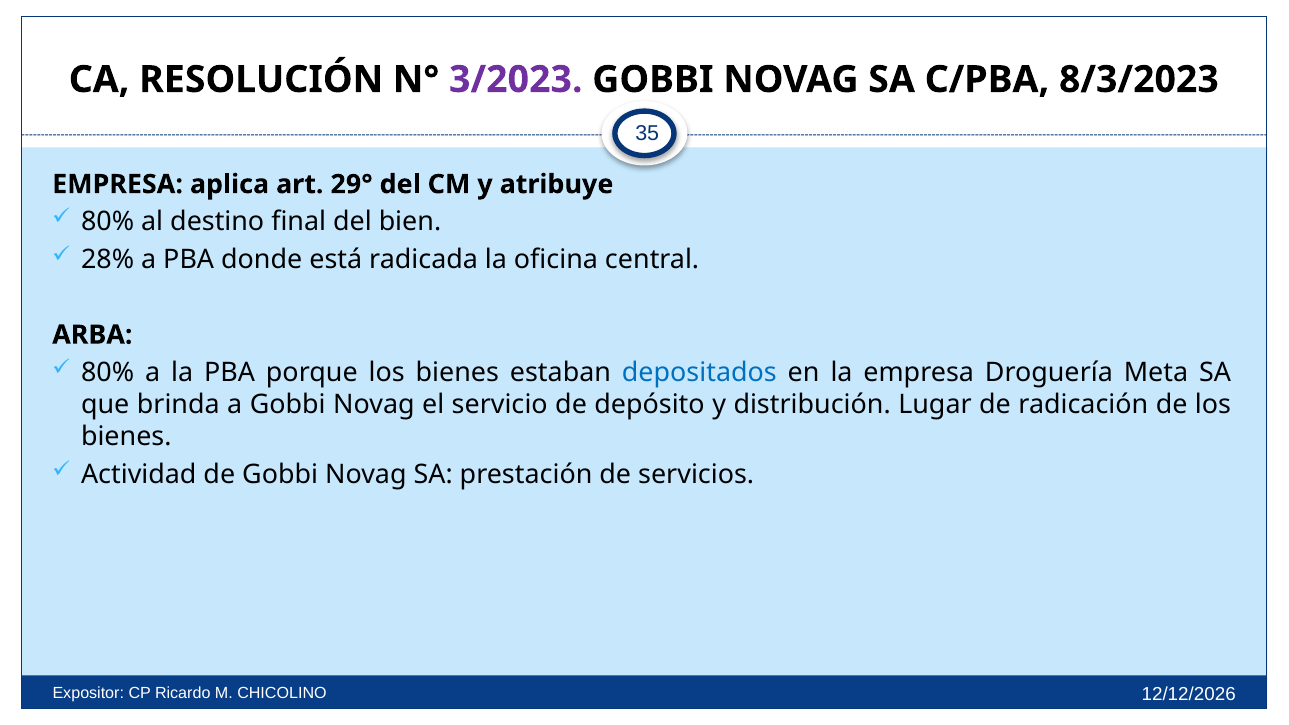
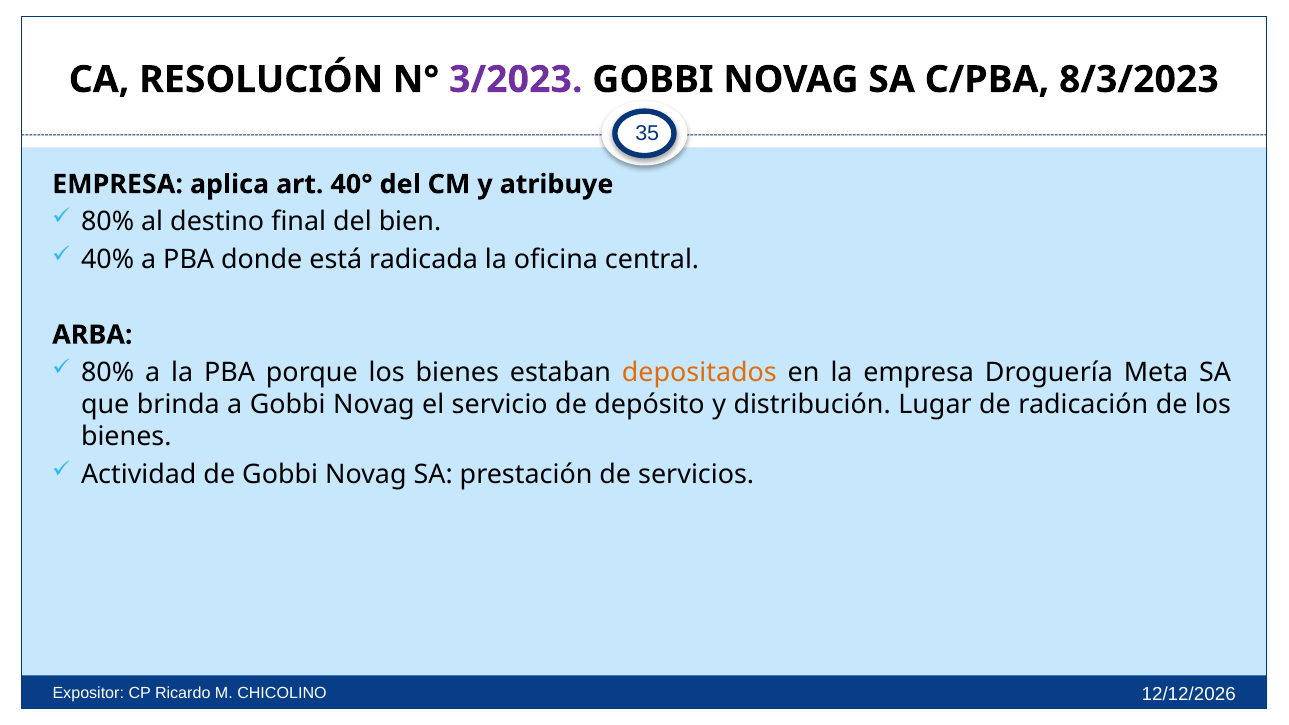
29°: 29° -> 40° (352, 184)
28%: 28% -> 40% (108, 260)
depositados colour: blue -> orange (699, 373)
